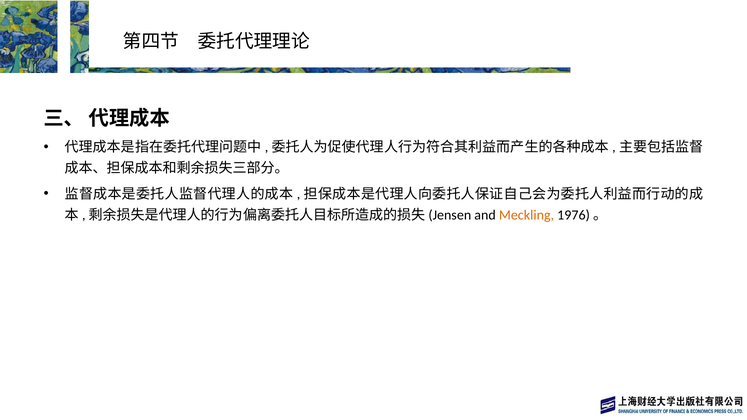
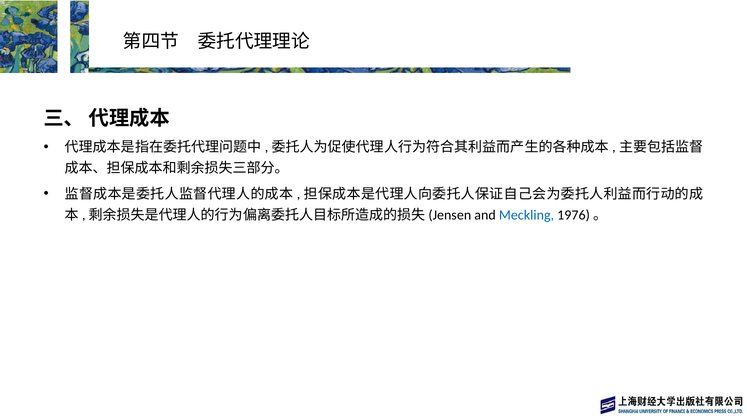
Meckling colour: orange -> blue (527, 215)
